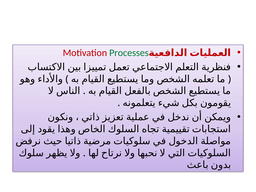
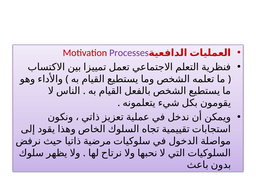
Processes colour: green -> purple (129, 53)
